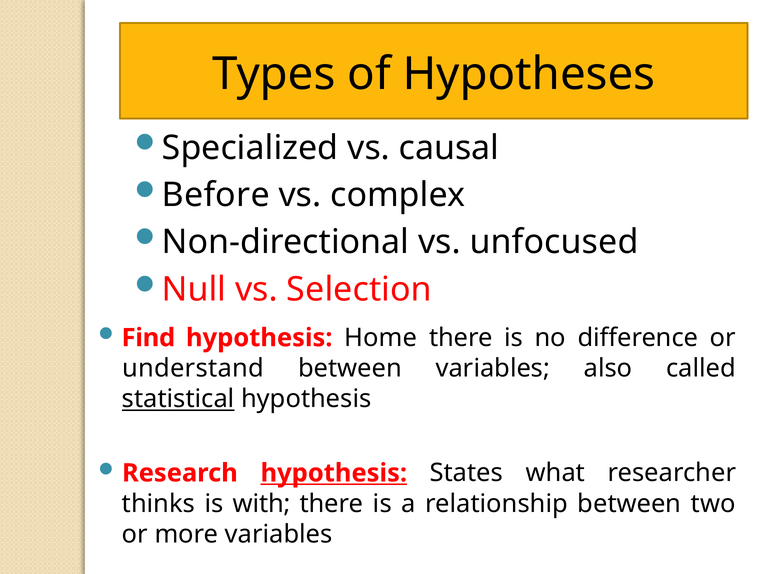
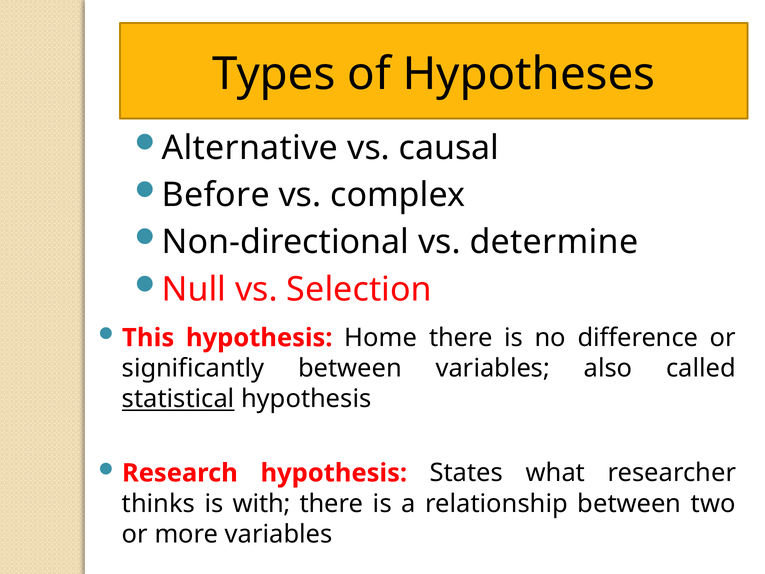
Specialized: Specialized -> Alternative (250, 148)
unfocused: unfocused -> determine (554, 242)
Find: Find -> This (148, 338)
understand: understand -> significantly (193, 368)
hypothesis underline: present -> none (334, 473)
